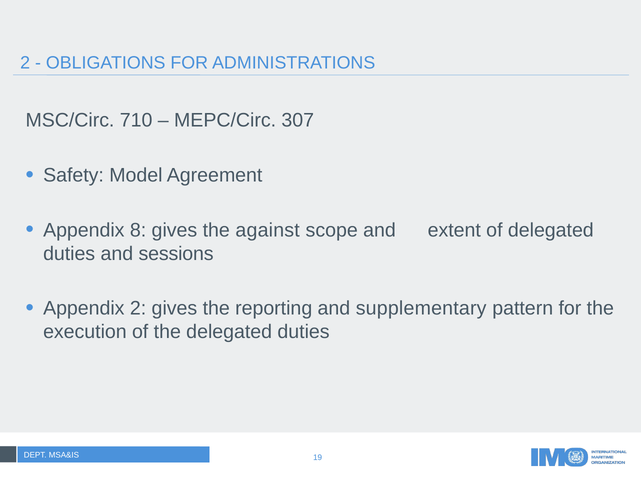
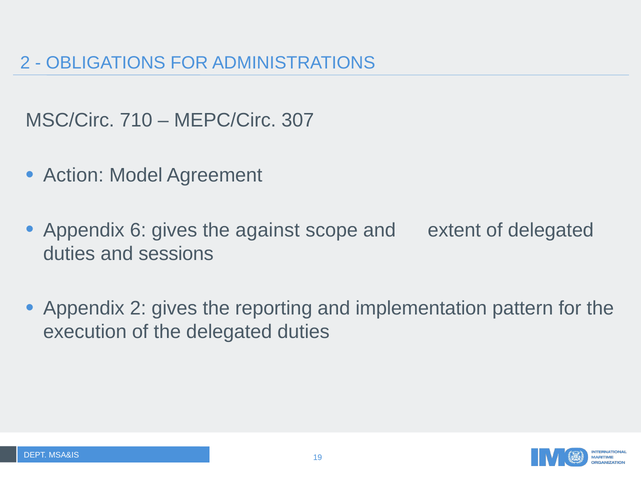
Safety: Safety -> Action (73, 175)
8: 8 -> 6 (138, 230)
supplementary: supplementary -> implementation (421, 308)
